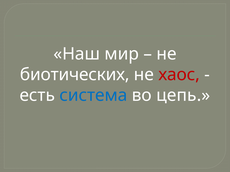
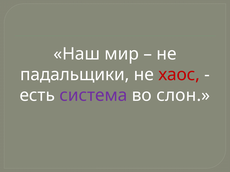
биотических: биотических -> падальщики (75, 75)
система colour: blue -> purple (93, 95)
цепь: цепь -> слон (183, 95)
